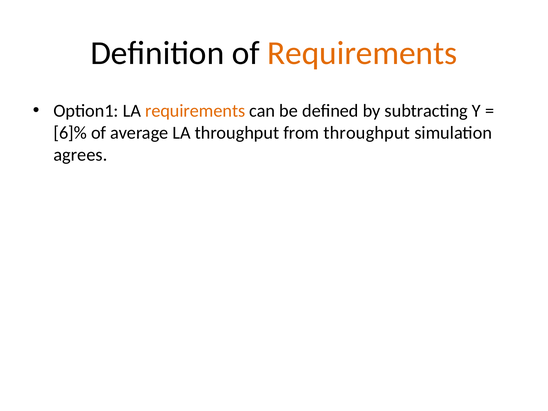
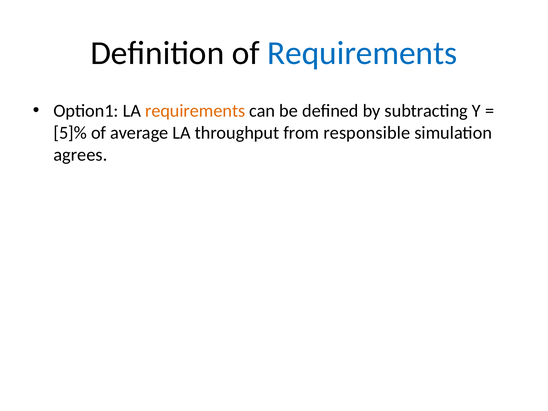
Requirements colour: orange -> blue (362, 53)
6]%: 6]% -> 5]% (70, 133)
from throughput: throughput -> responsible (367, 133)
